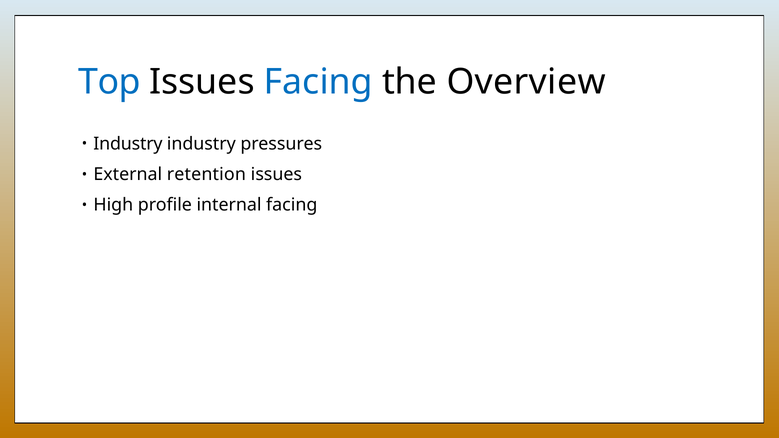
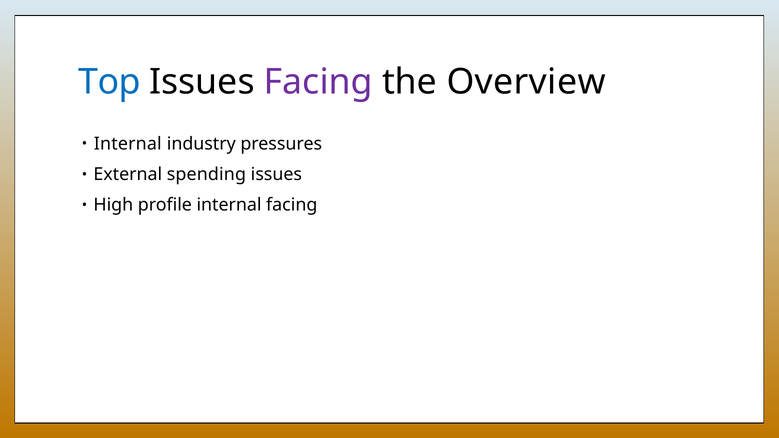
Facing colour: blue -> purple (318, 82)
Industry: Industry -> Internal (128, 144)
retention: retention -> spending (206, 175)
